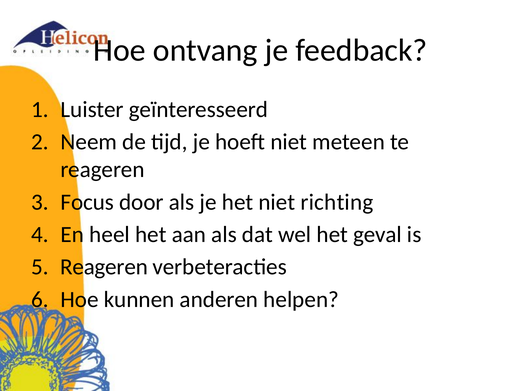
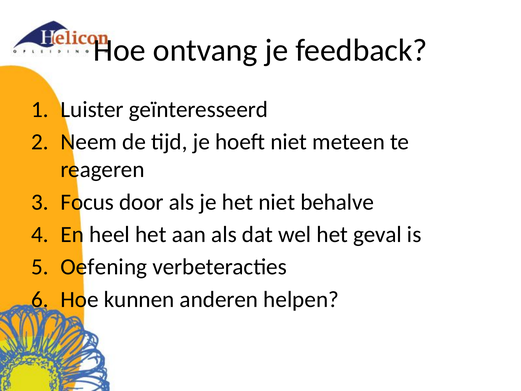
richting: richting -> behalve (337, 202)
Reageren: Reageren -> Oefening (104, 267)
